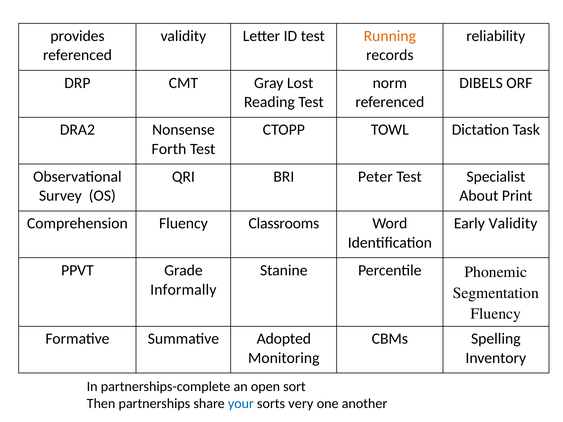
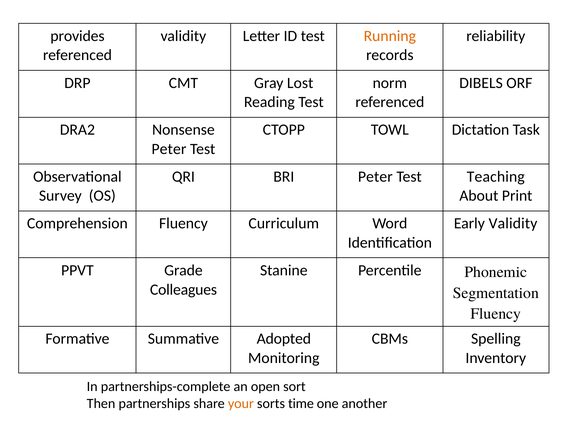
Forth: Forth -> Peter (169, 149)
Specialist: Specialist -> Teaching (496, 177)
Classrooms: Classrooms -> Curriculum (284, 224)
Informally: Informally -> Colleagues (183, 290)
your colour: blue -> orange (241, 404)
very: very -> time (301, 404)
